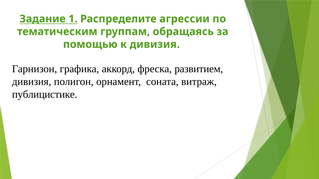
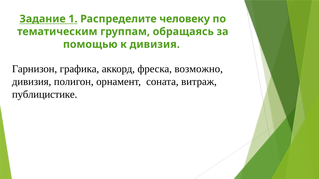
агрессии: агрессии -> человеку (185, 19)
развитием: развитием -> возможно (199, 69)
